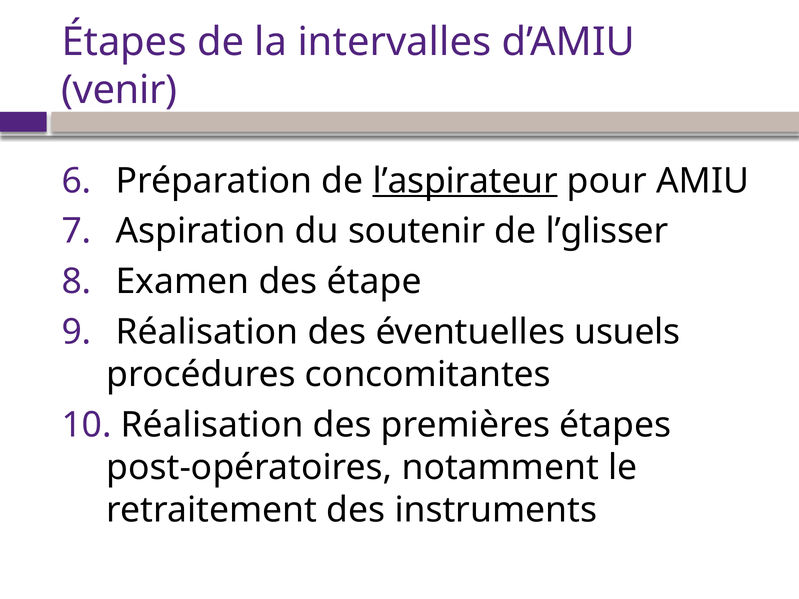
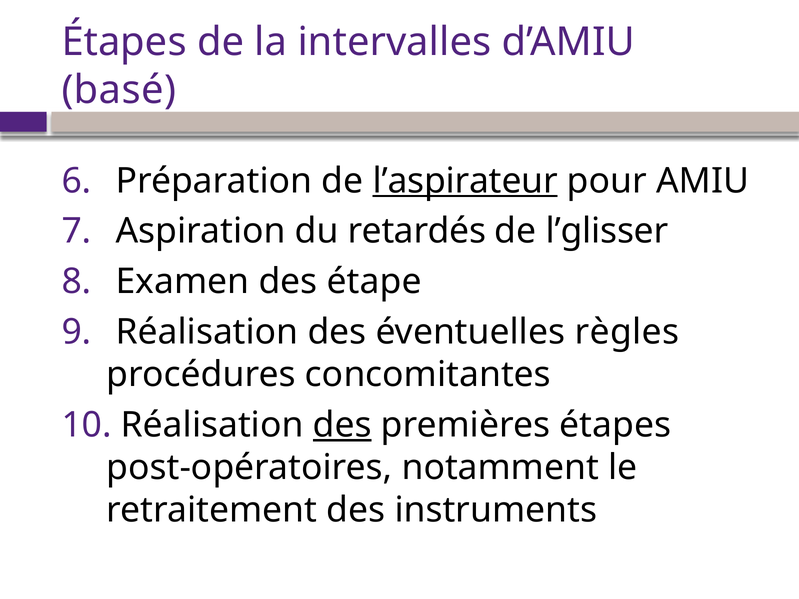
venir: venir -> basé (119, 90)
soutenir: soutenir -> retardés (417, 231)
usuels: usuels -> règles (627, 332)
des underline: none -> present (342, 425)
